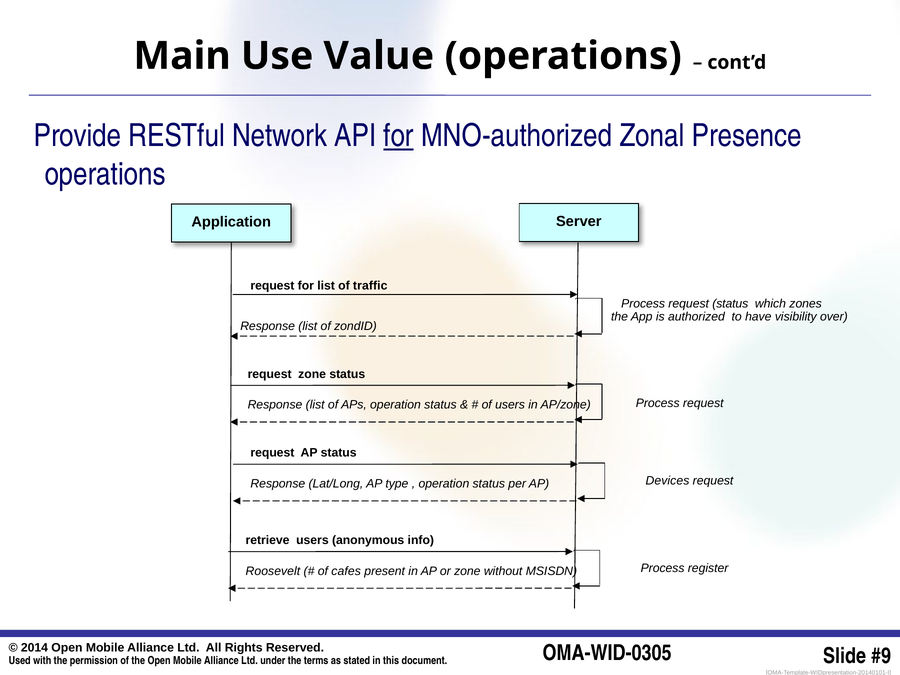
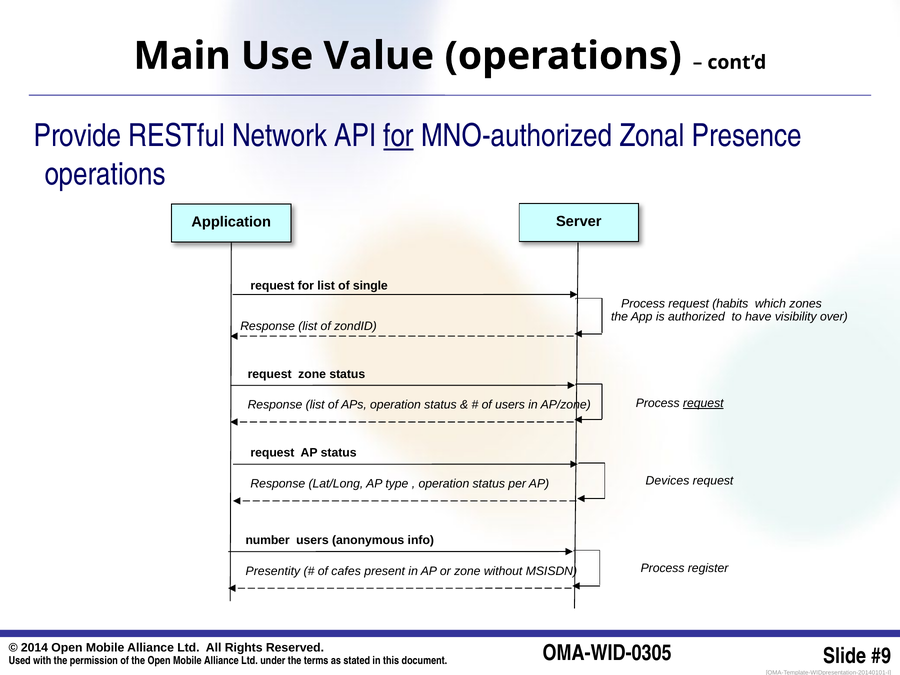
traffic: traffic -> single (370, 286)
request status: status -> habits (730, 304)
request underline: none -> present (703, 403)
retrieve: retrieve -> number (268, 540)
Roosevelt: Roosevelt -> Presentity (273, 571)
